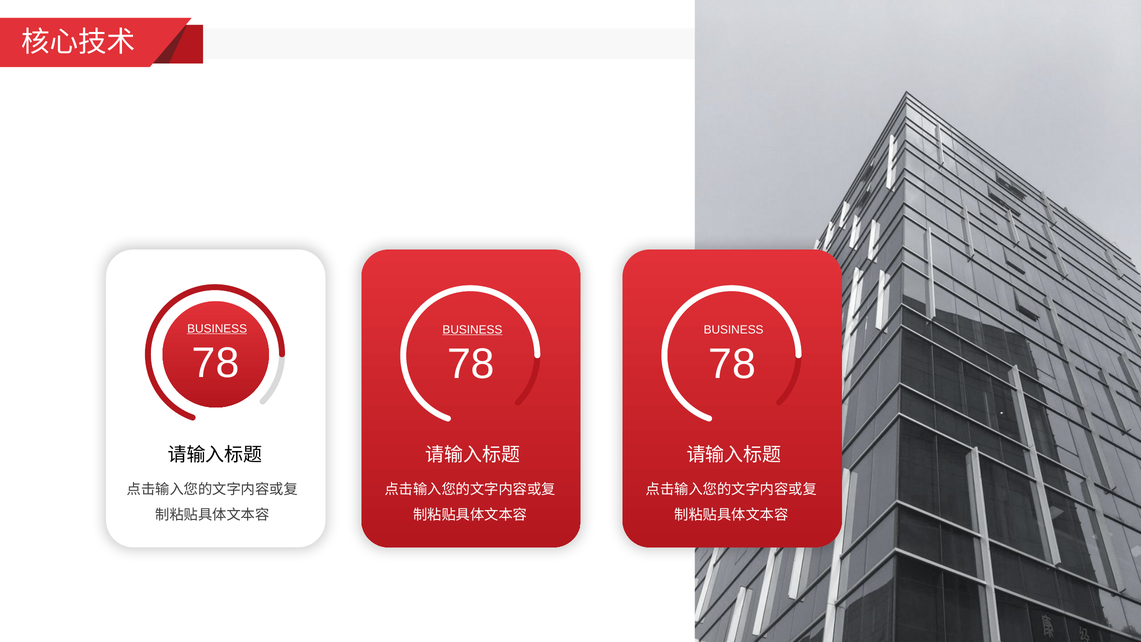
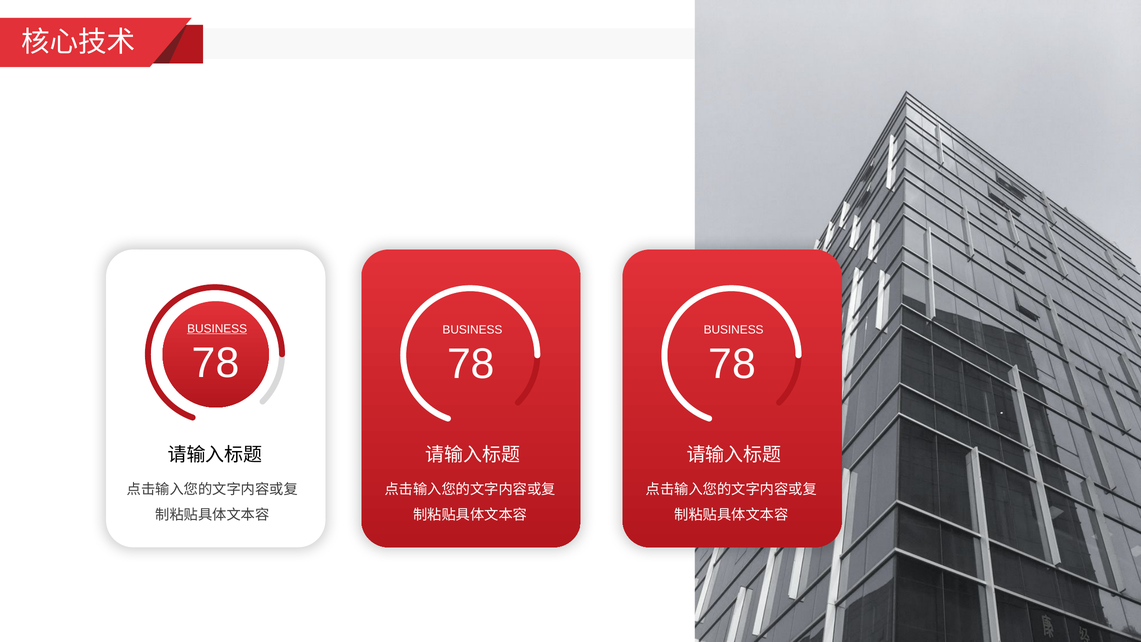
BUSINESS underline: present -> none (472, 330)
